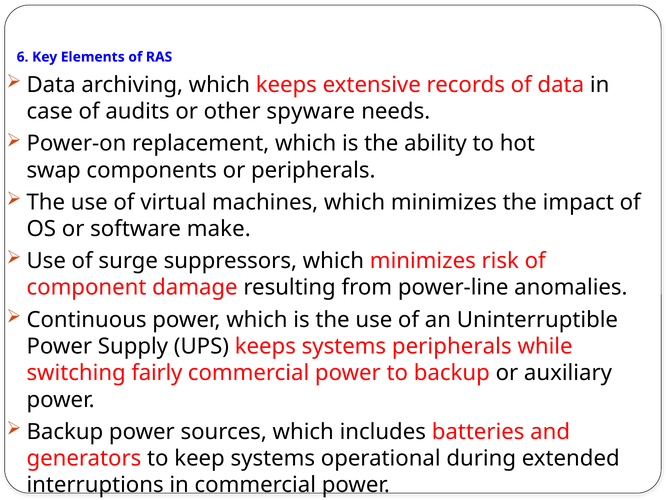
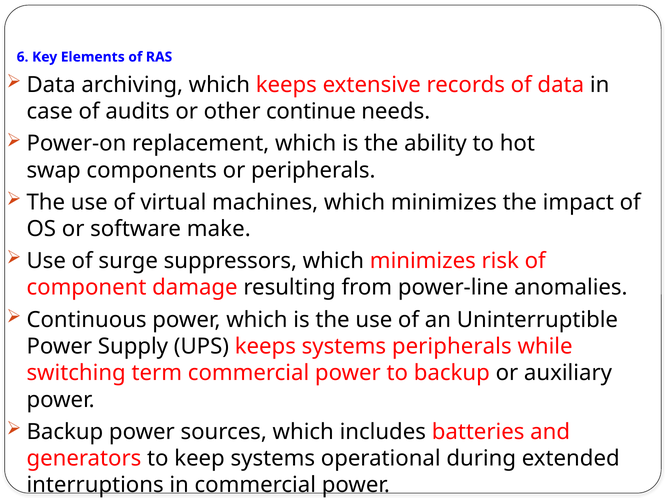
spyware: spyware -> continue (311, 111)
fairly: fairly -> term (157, 373)
